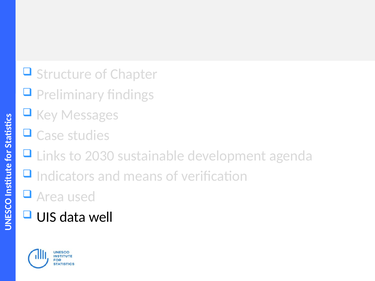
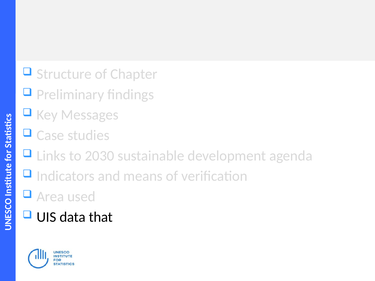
well: well -> that (101, 217)
